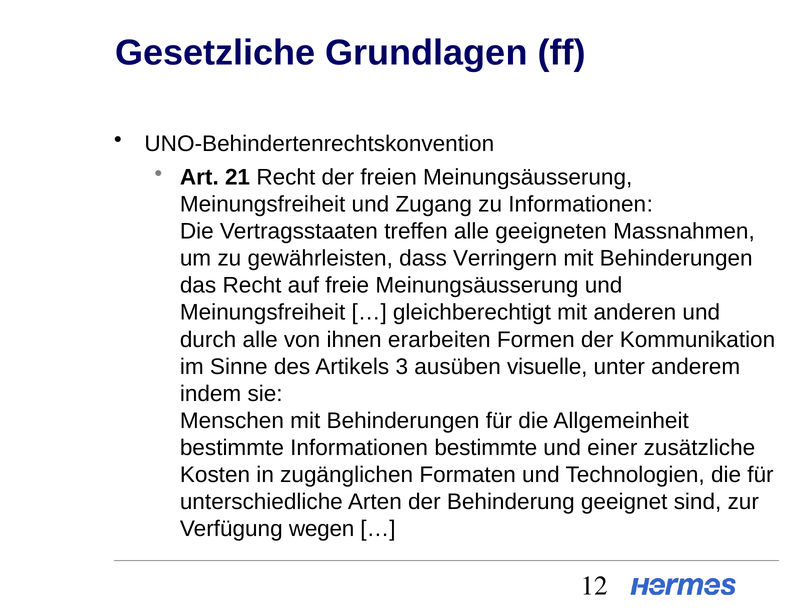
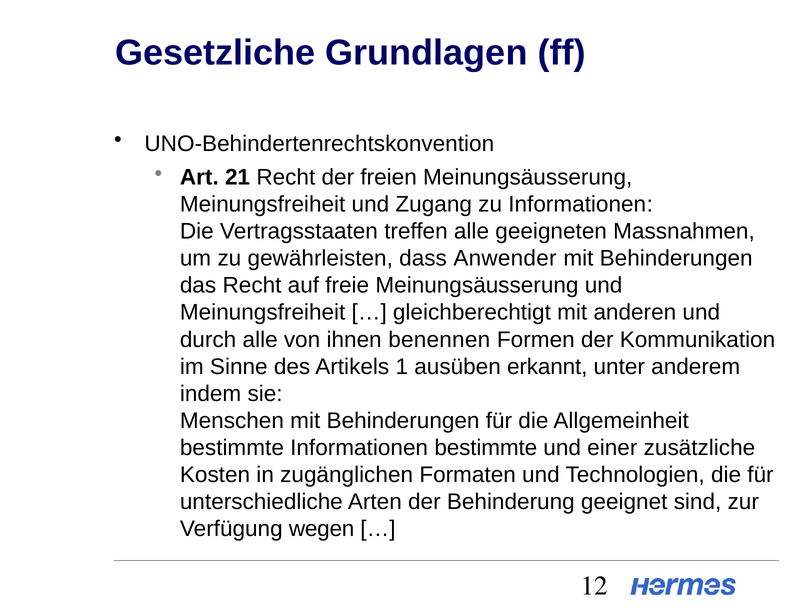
Verringern: Verringern -> Anwender (505, 259)
erarbeiten: erarbeiten -> benennen (439, 340)
3: 3 -> 1 (402, 367)
visuelle: visuelle -> erkannt (547, 367)
